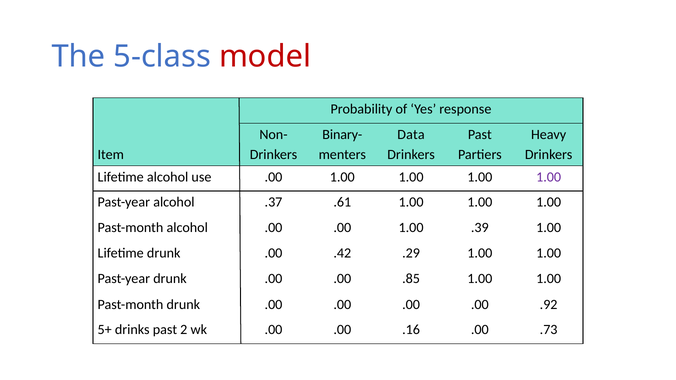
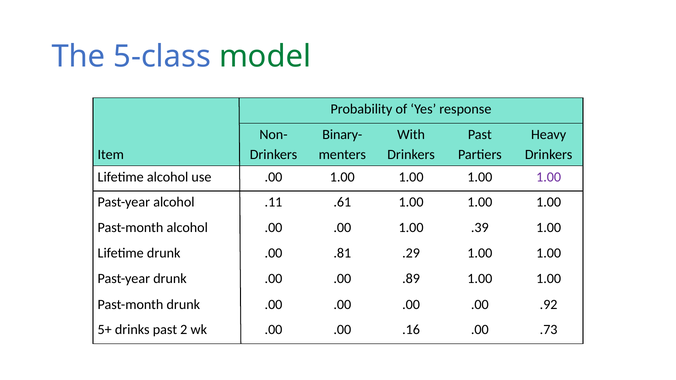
model colour: red -> green (265, 57)
Data: Data -> With (411, 135)
.37: .37 -> .11 (273, 202)
.42: .42 -> .81 (342, 253)
.85: .85 -> .89 (411, 279)
